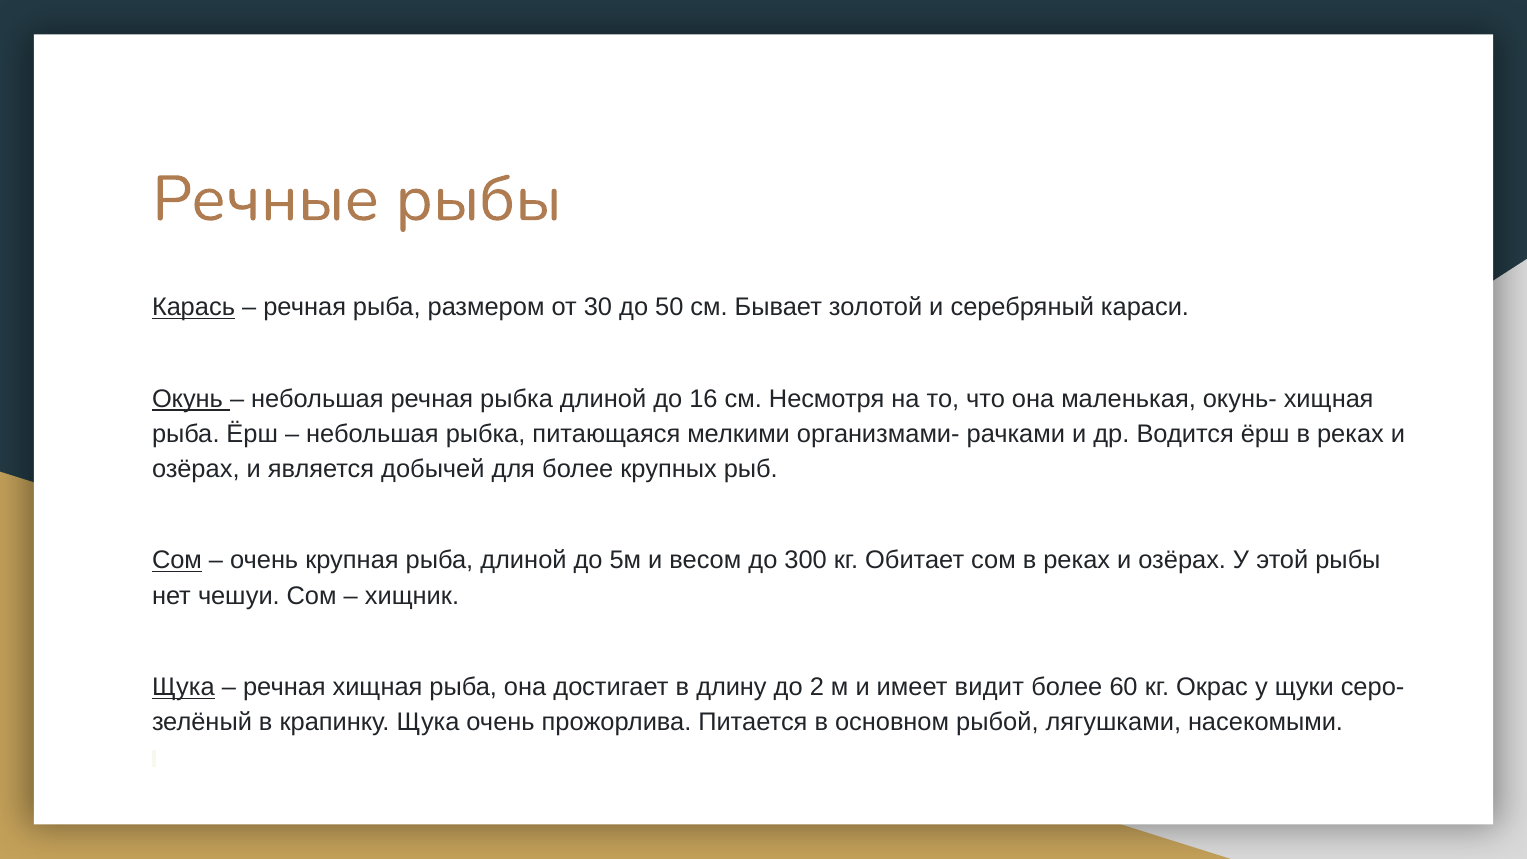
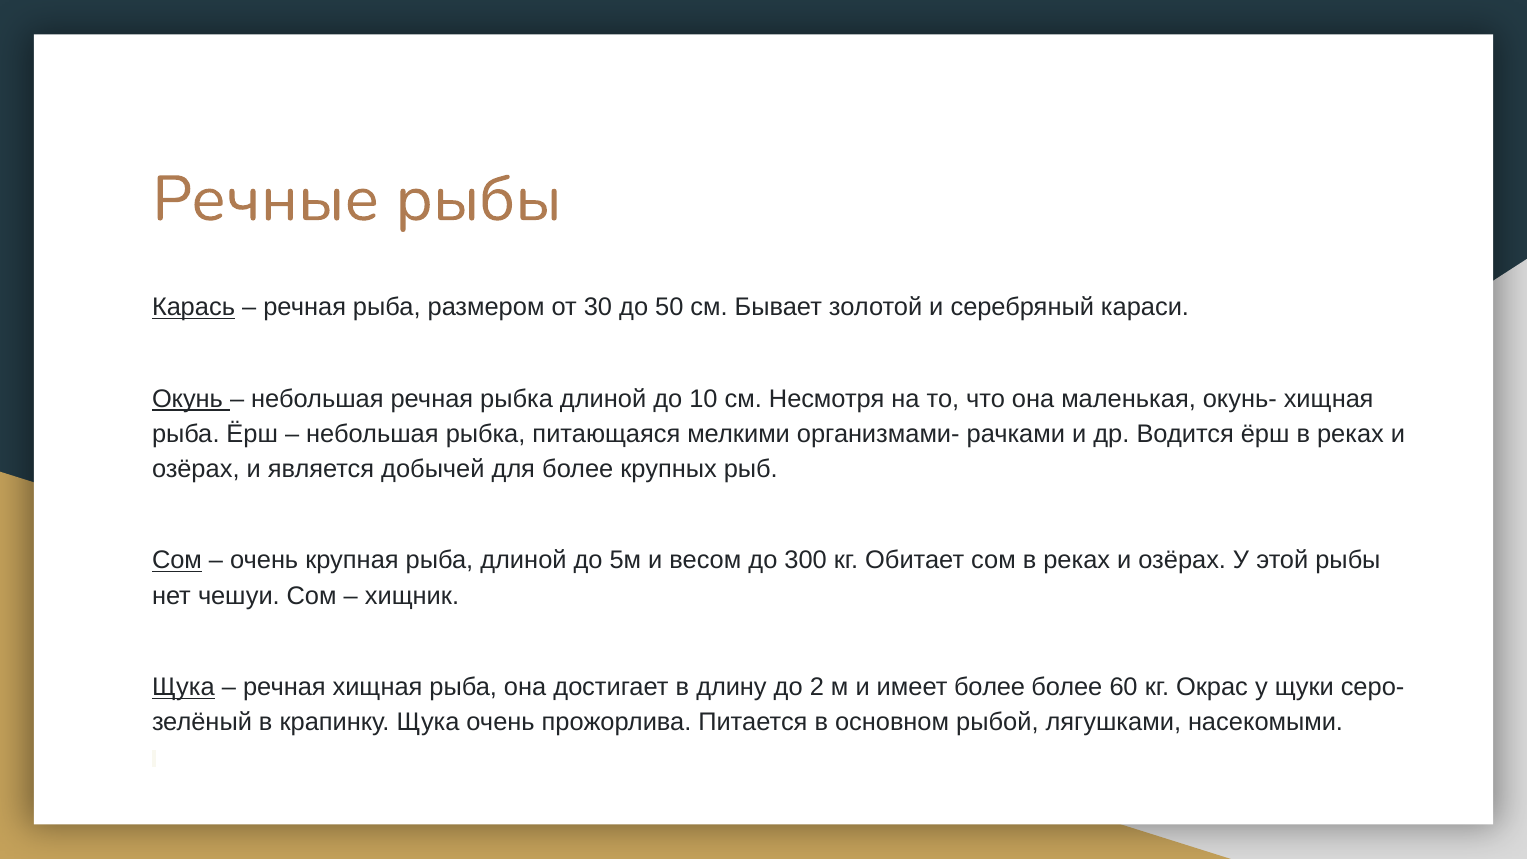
16: 16 -> 10 (703, 399)
имеет видит: видит -> более (990, 687)
